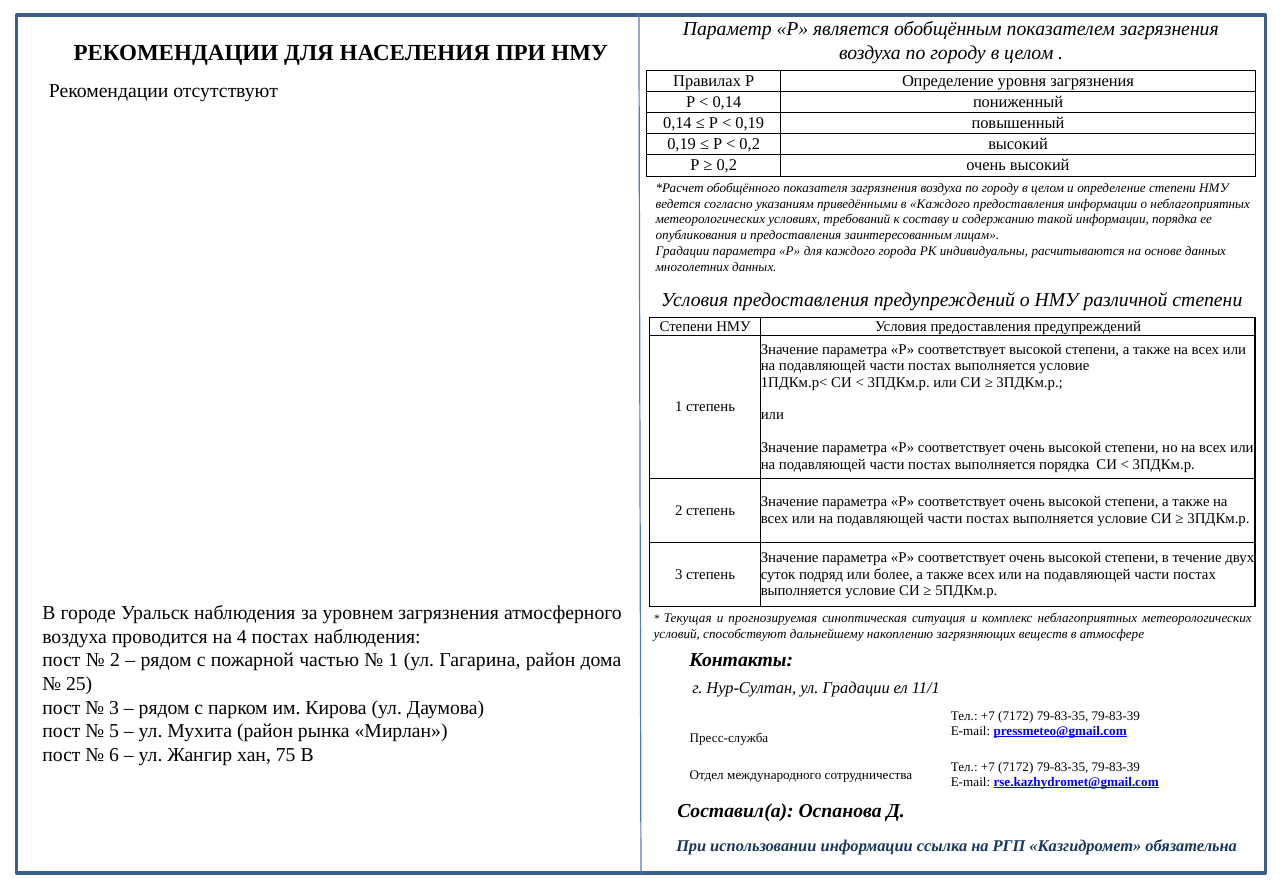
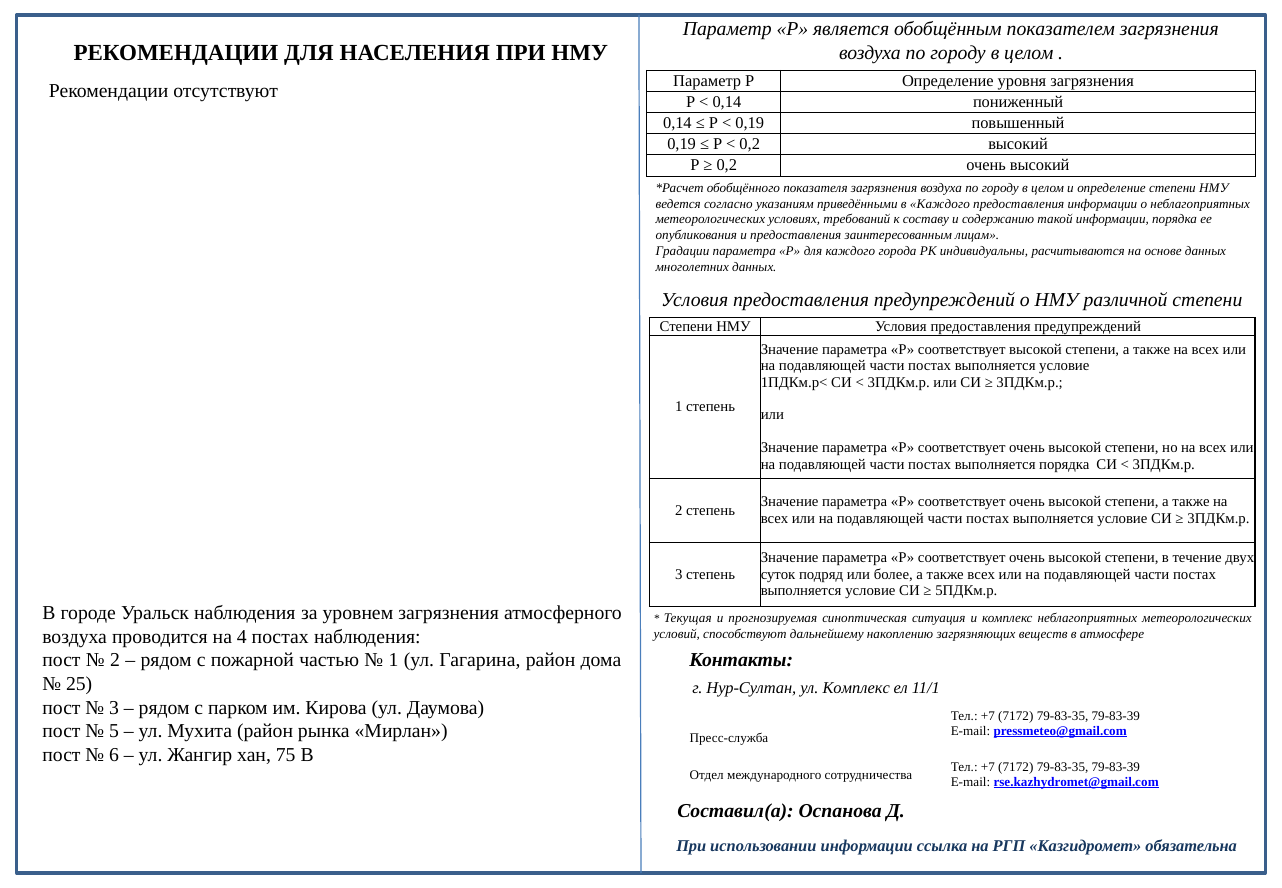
Правилах: Правилах -> Параметр (707, 81)
ул Градации: Градации -> Комплекс (856, 687)
